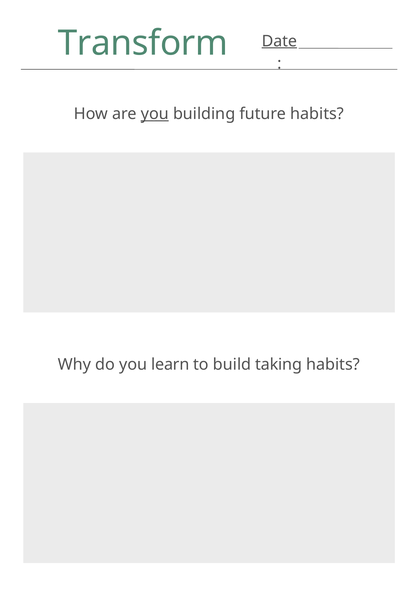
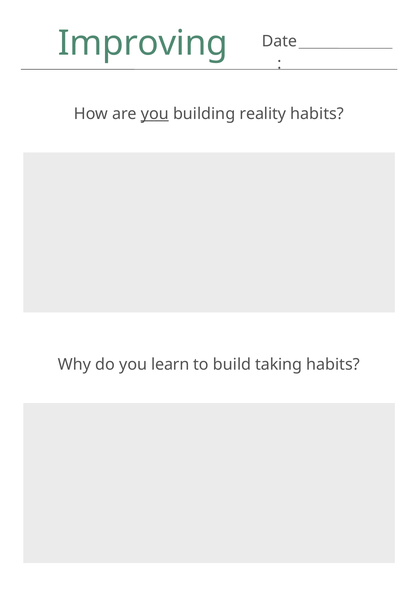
Transform: Transform -> Improving (143, 43)
Date underline: present -> none (279, 41)
future: future -> reality (263, 114)
